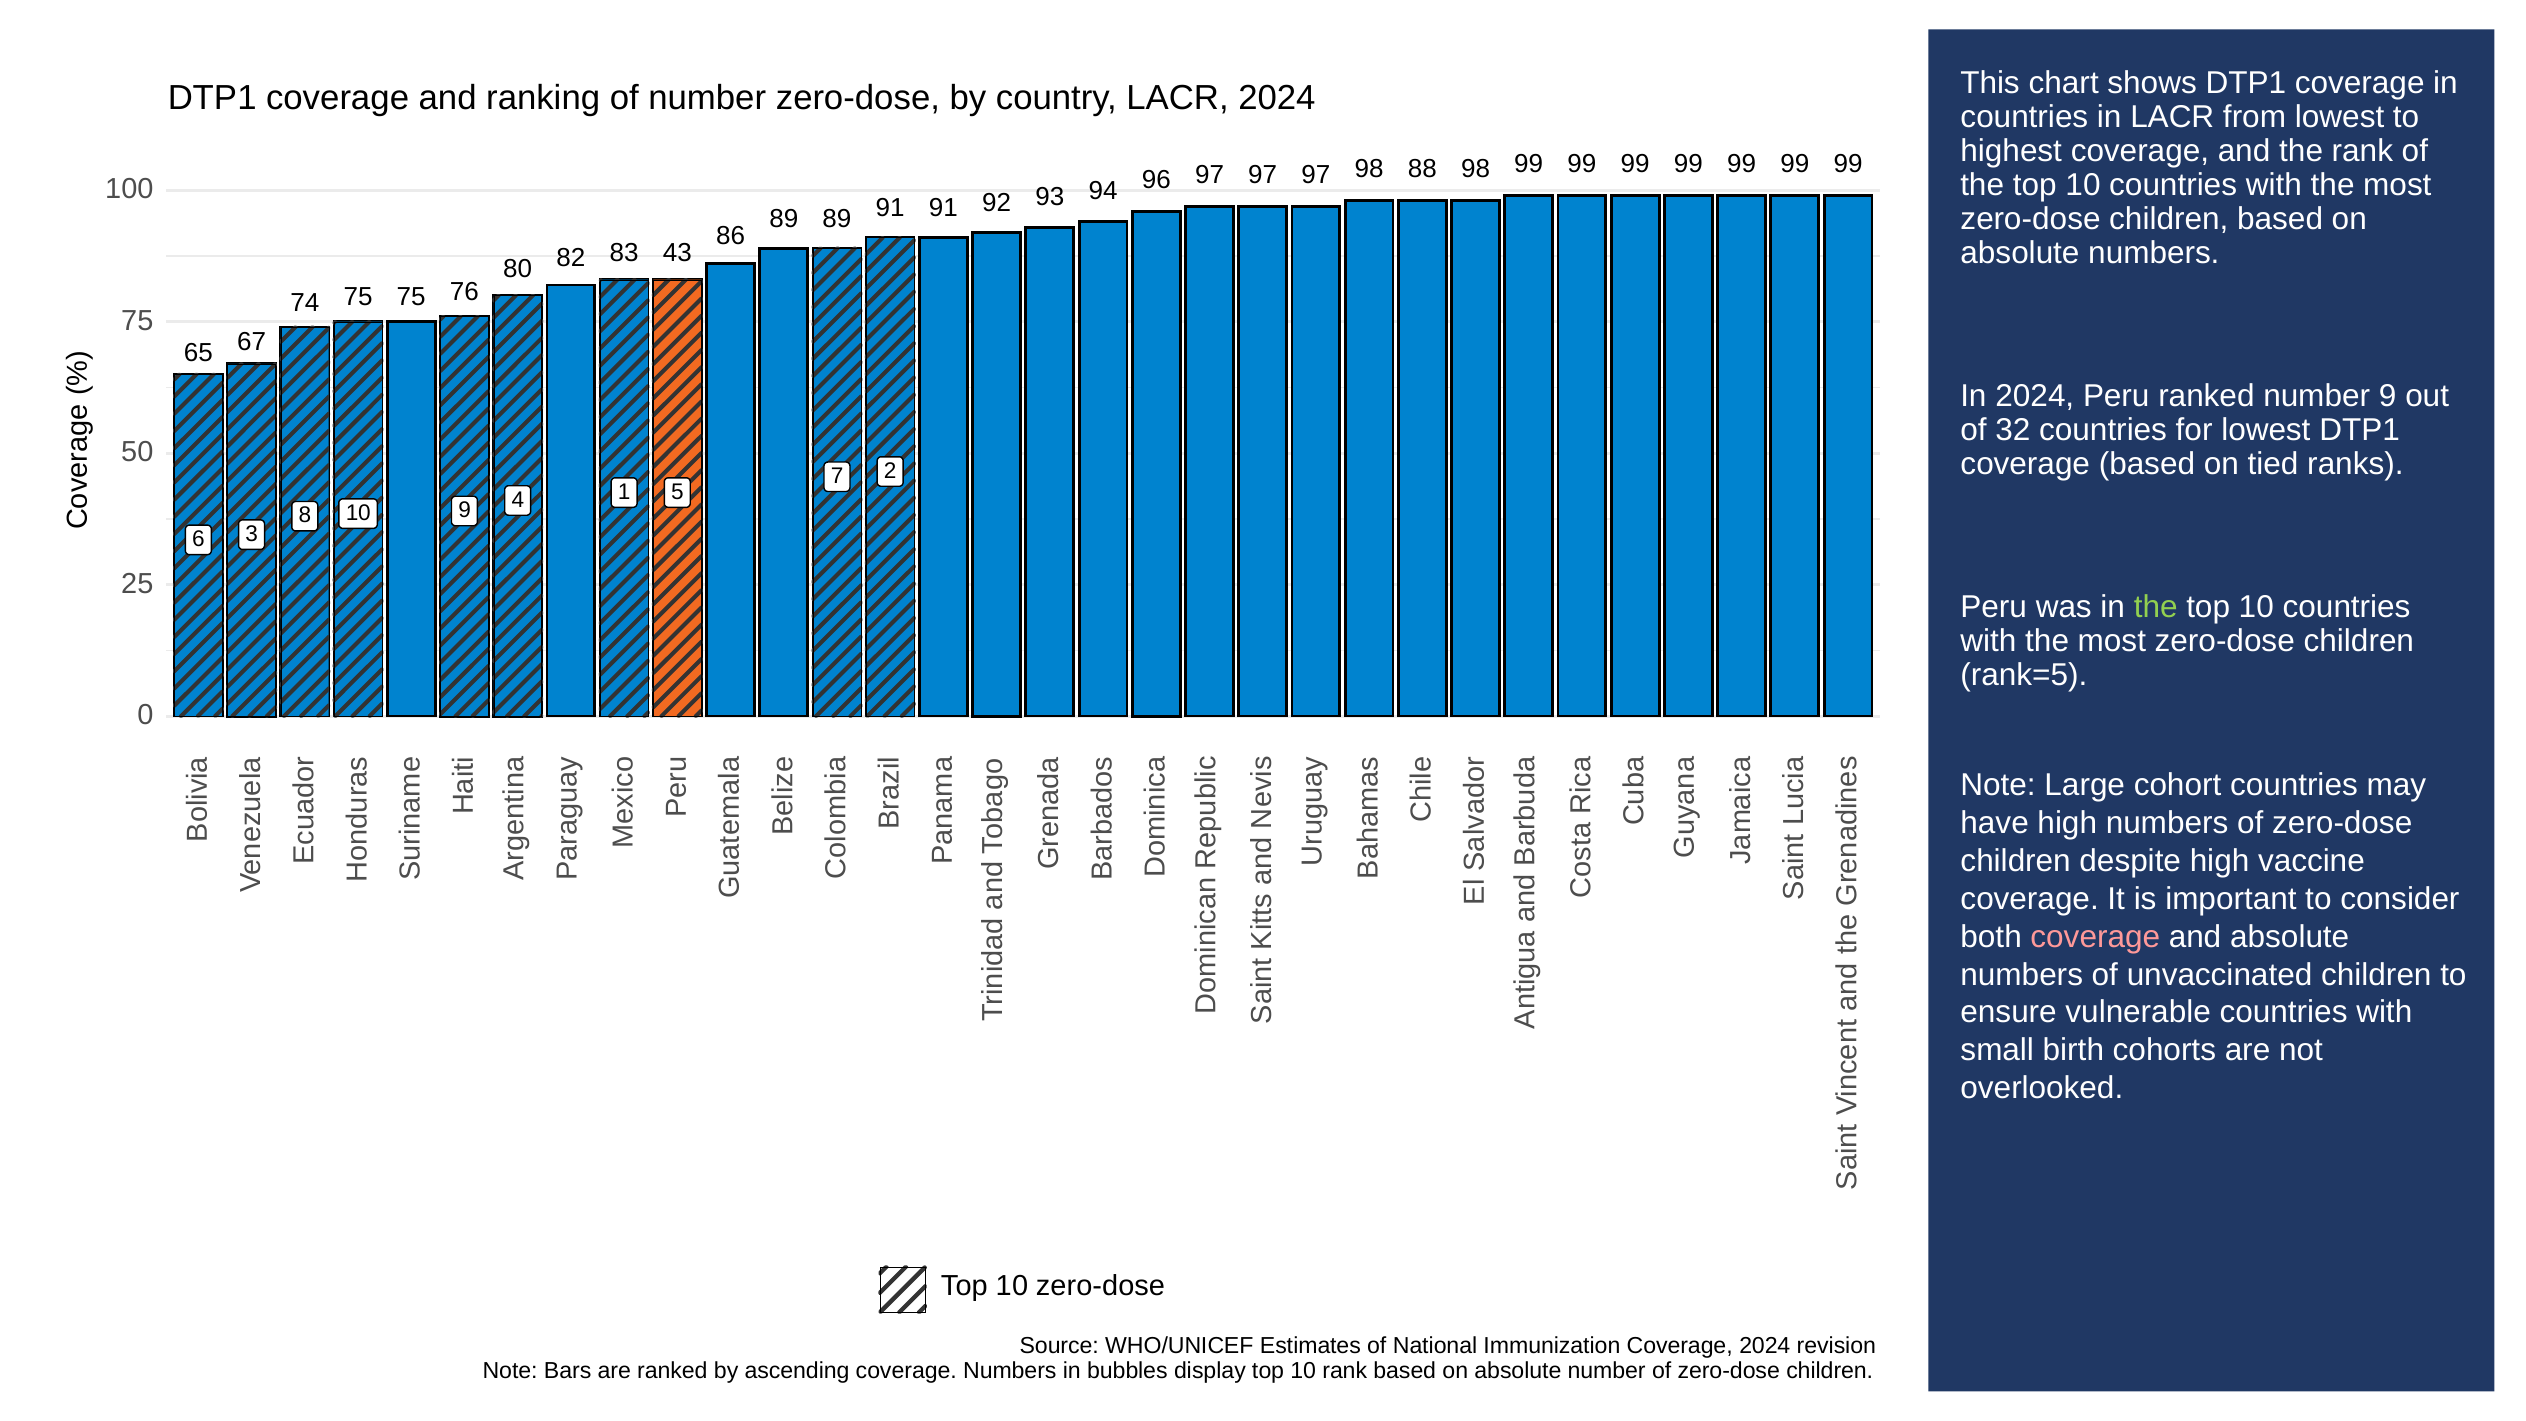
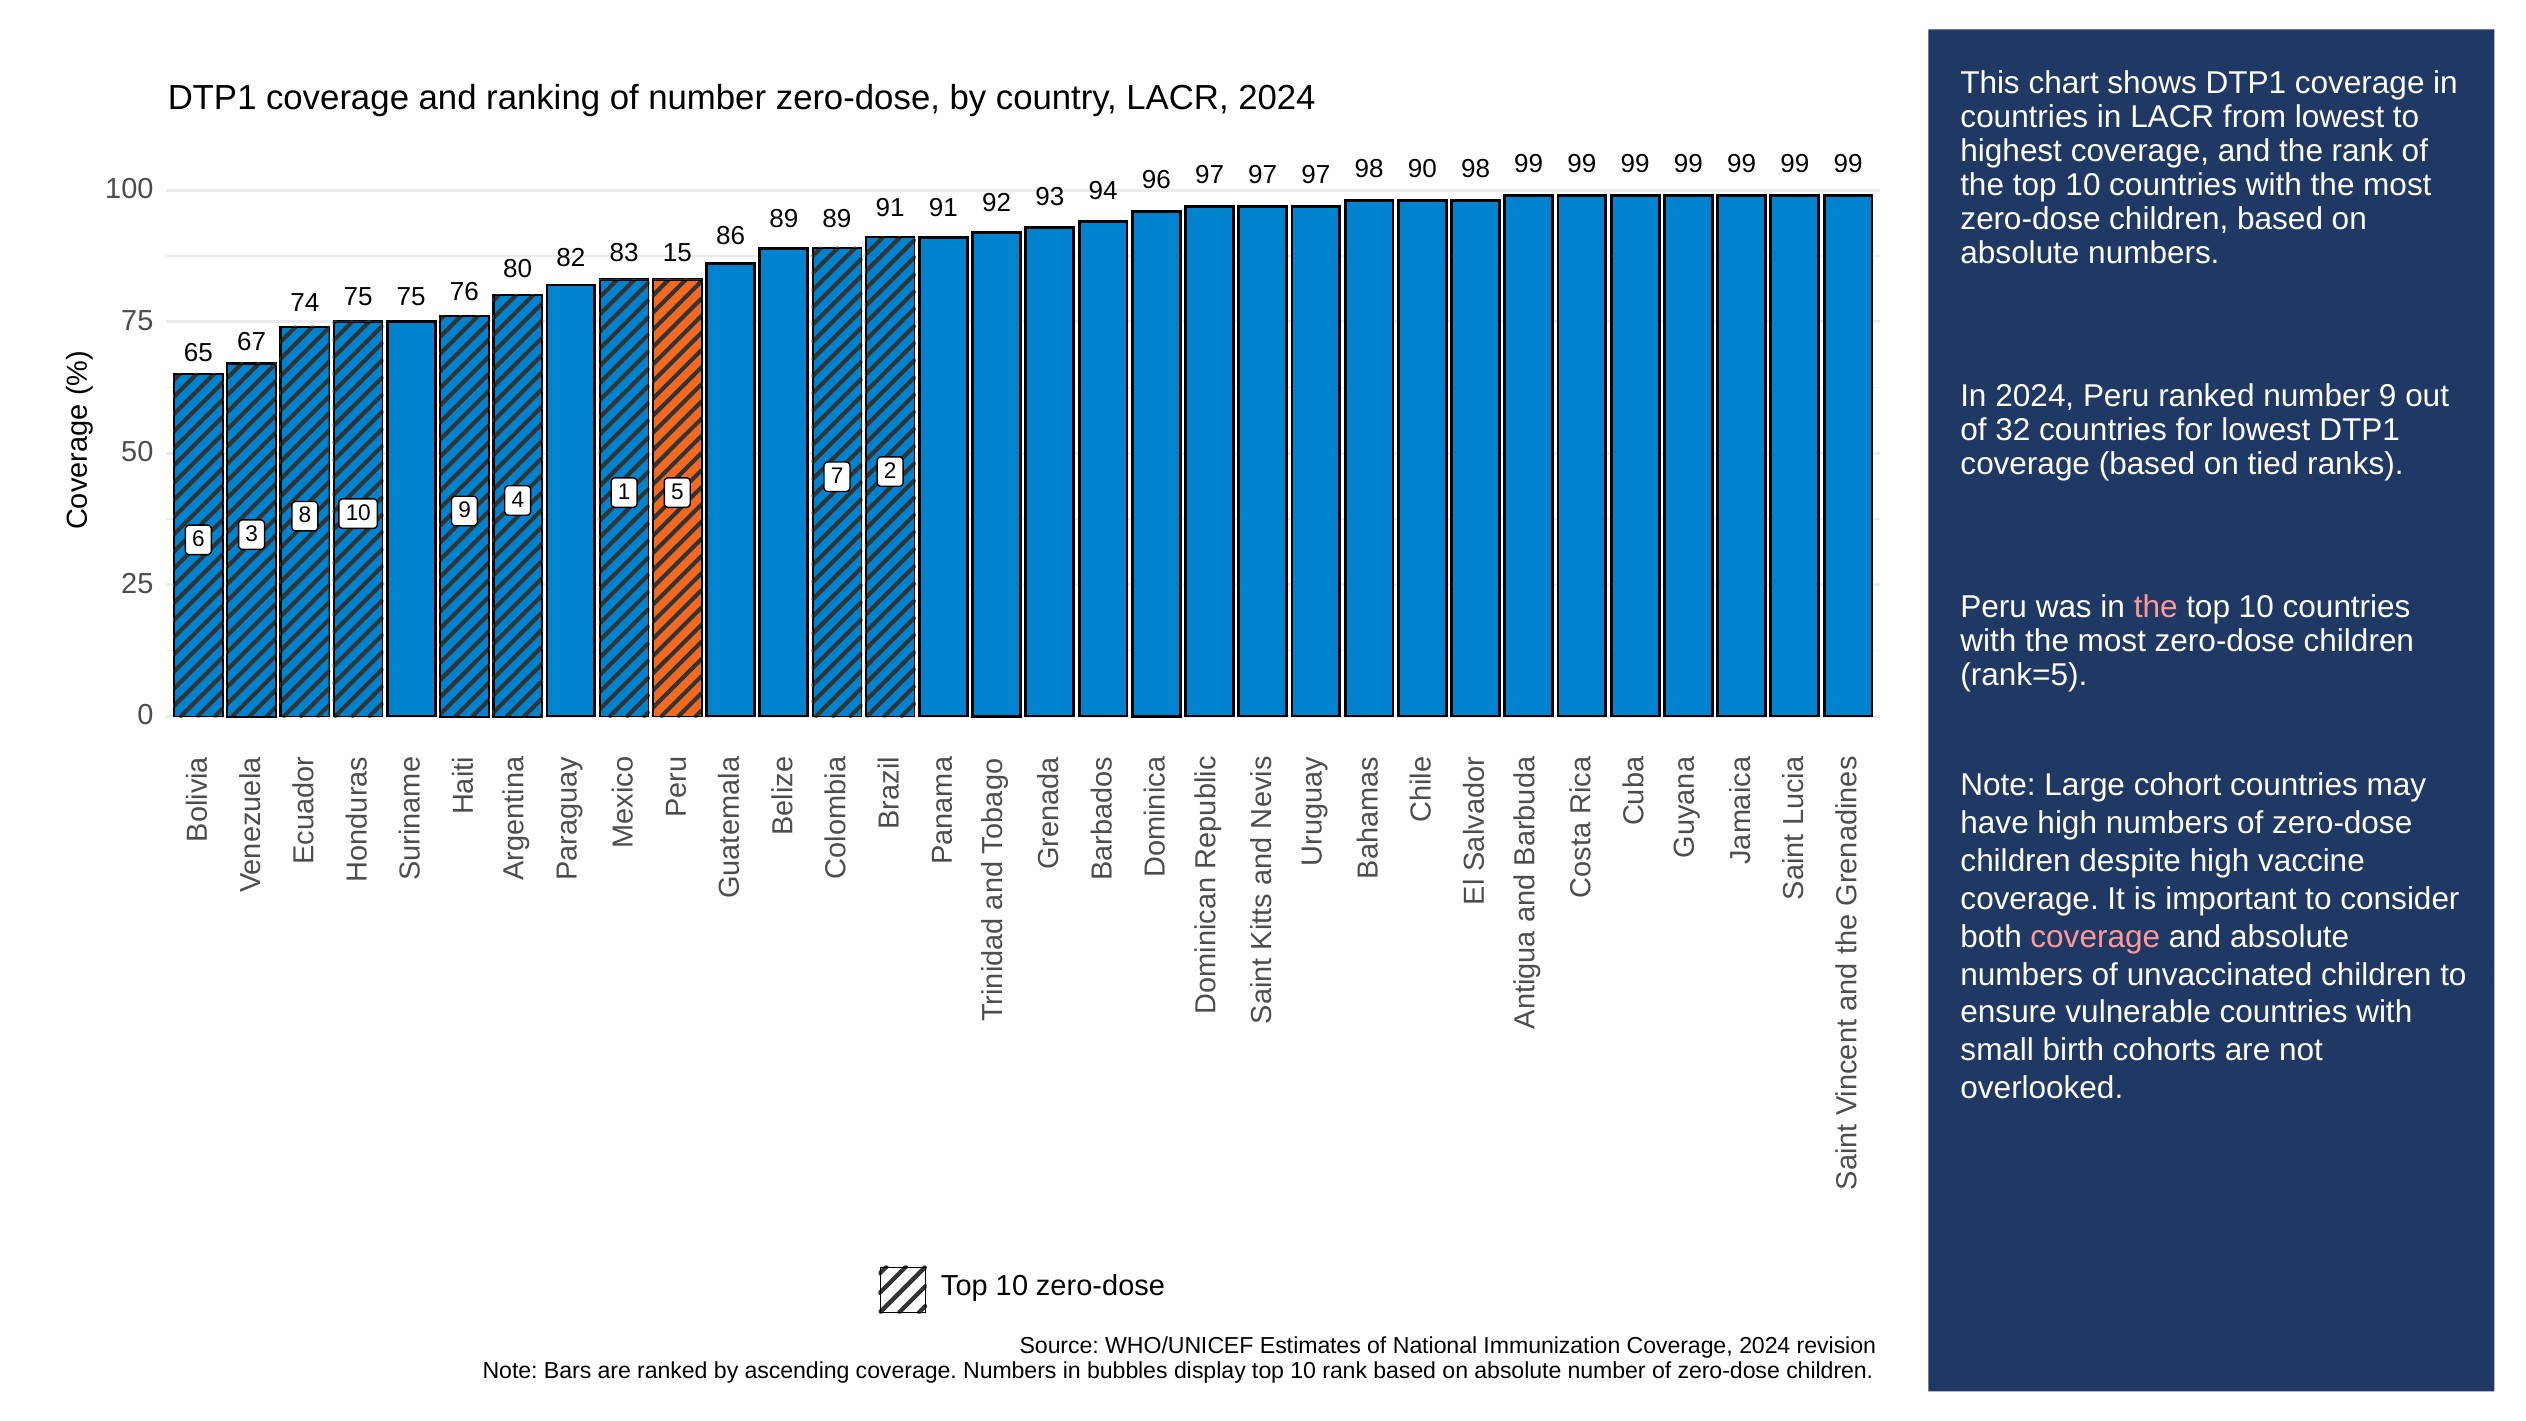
88: 88 -> 90 (1422, 169)
43: 43 -> 15 (677, 253)
the colour: light green -> pink (2156, 607)
